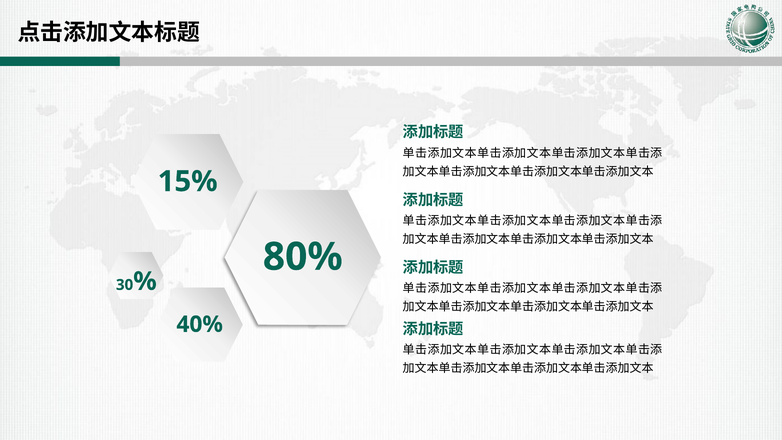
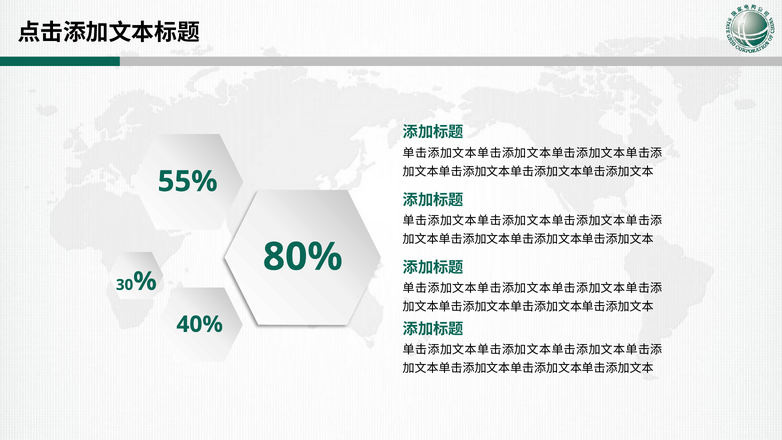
15%: 15% -> 55% (188, 181)
